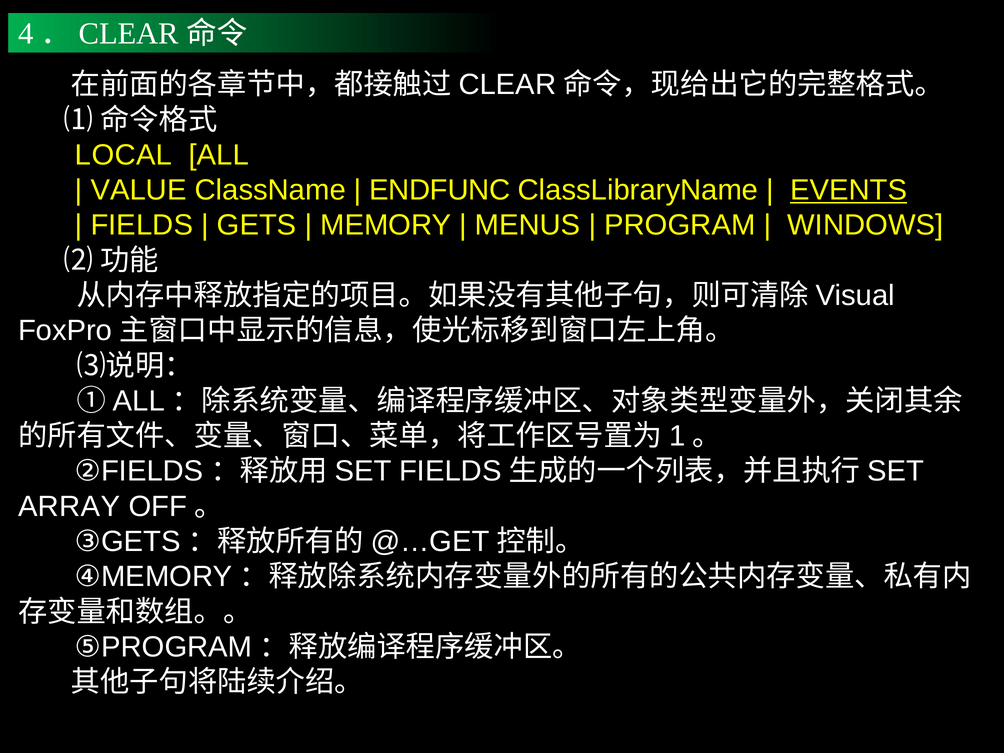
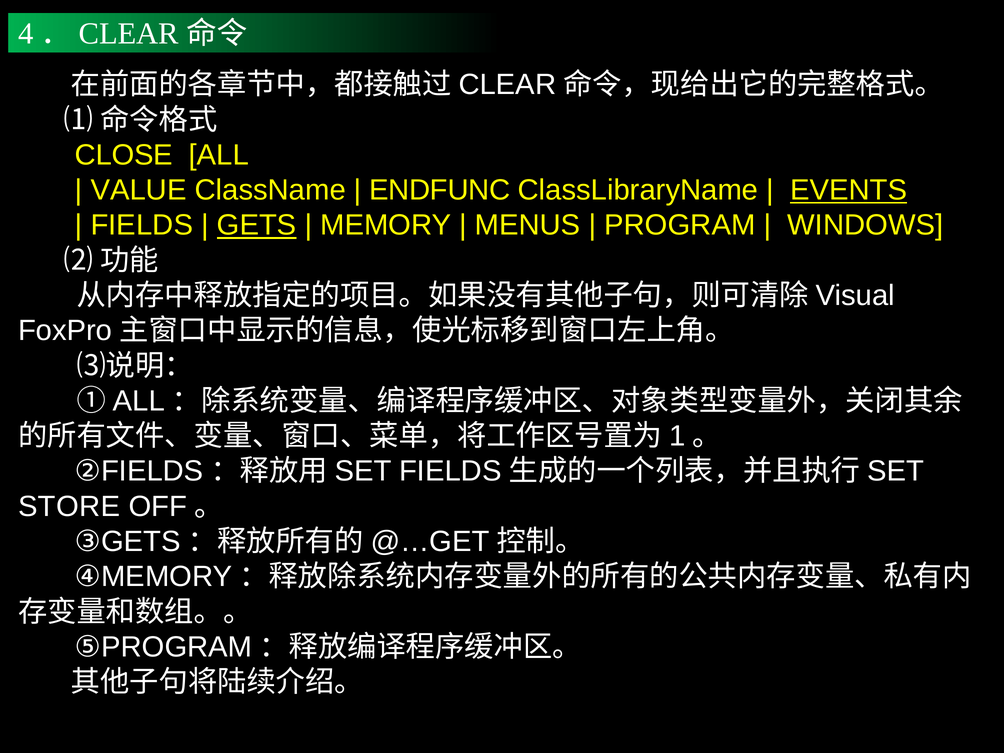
LOCAL: LOCAL -> CLOSE (124, 155)
GETS underline: none -> present (257, 225)
ARRAY: ARRAY -> STORE (69, 506)
